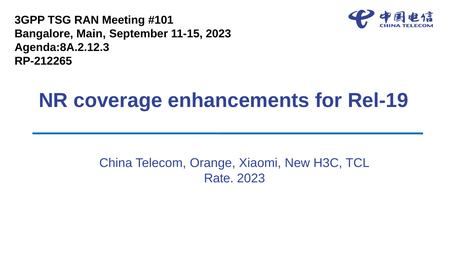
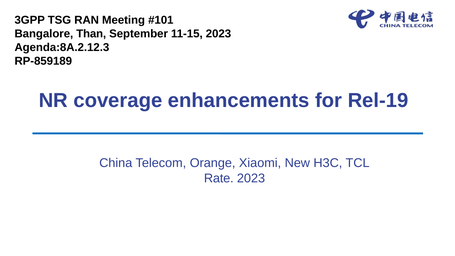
Main: Main -> Than (91, 34)
RP-212265: RP-212265 -> RP-859189 (43, 61)
